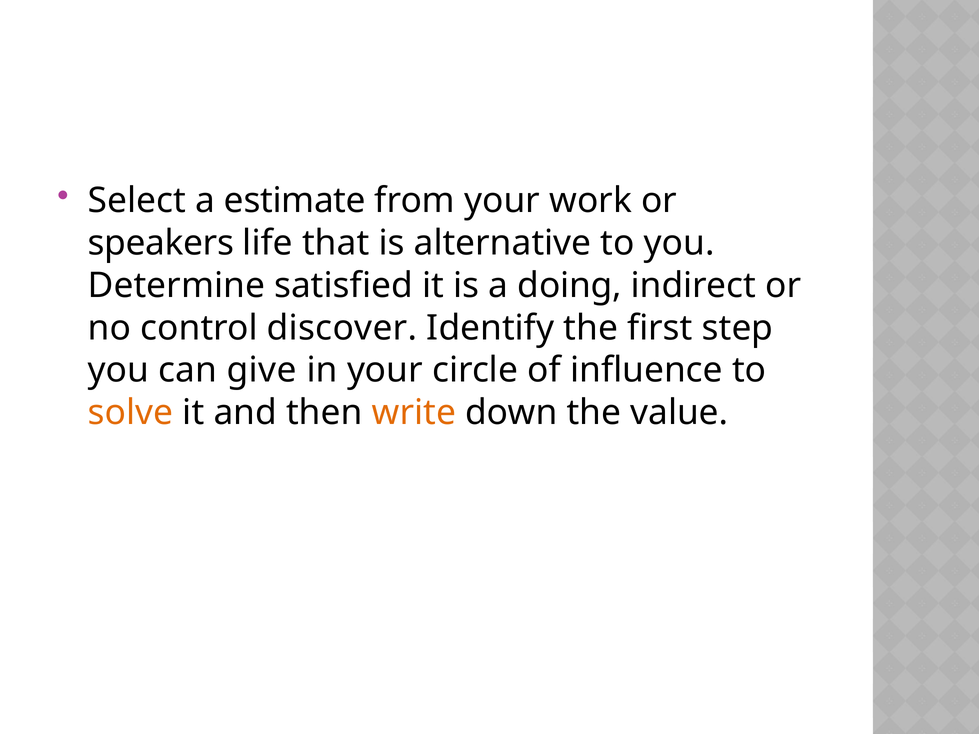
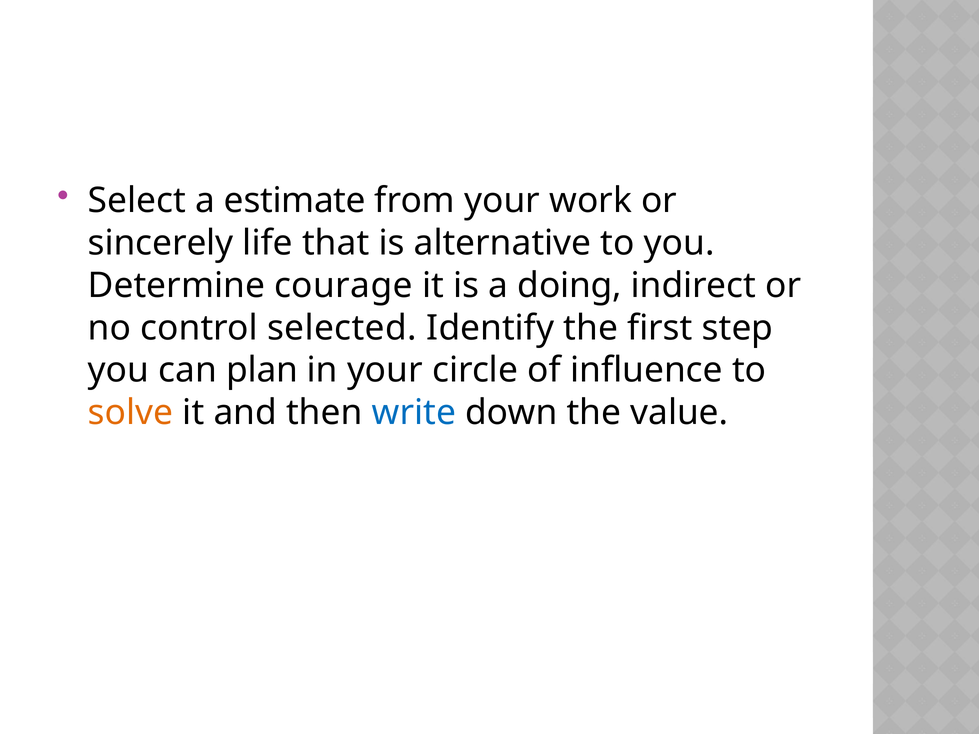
speakers: speakers -> sincerely (161, 243)
satisfied: satisfied -> courage (343, 286)
discover: discover -> selected (342, 328)
give: give -> plan (262, 370)
write colour: orange -> blue (414, 413)
